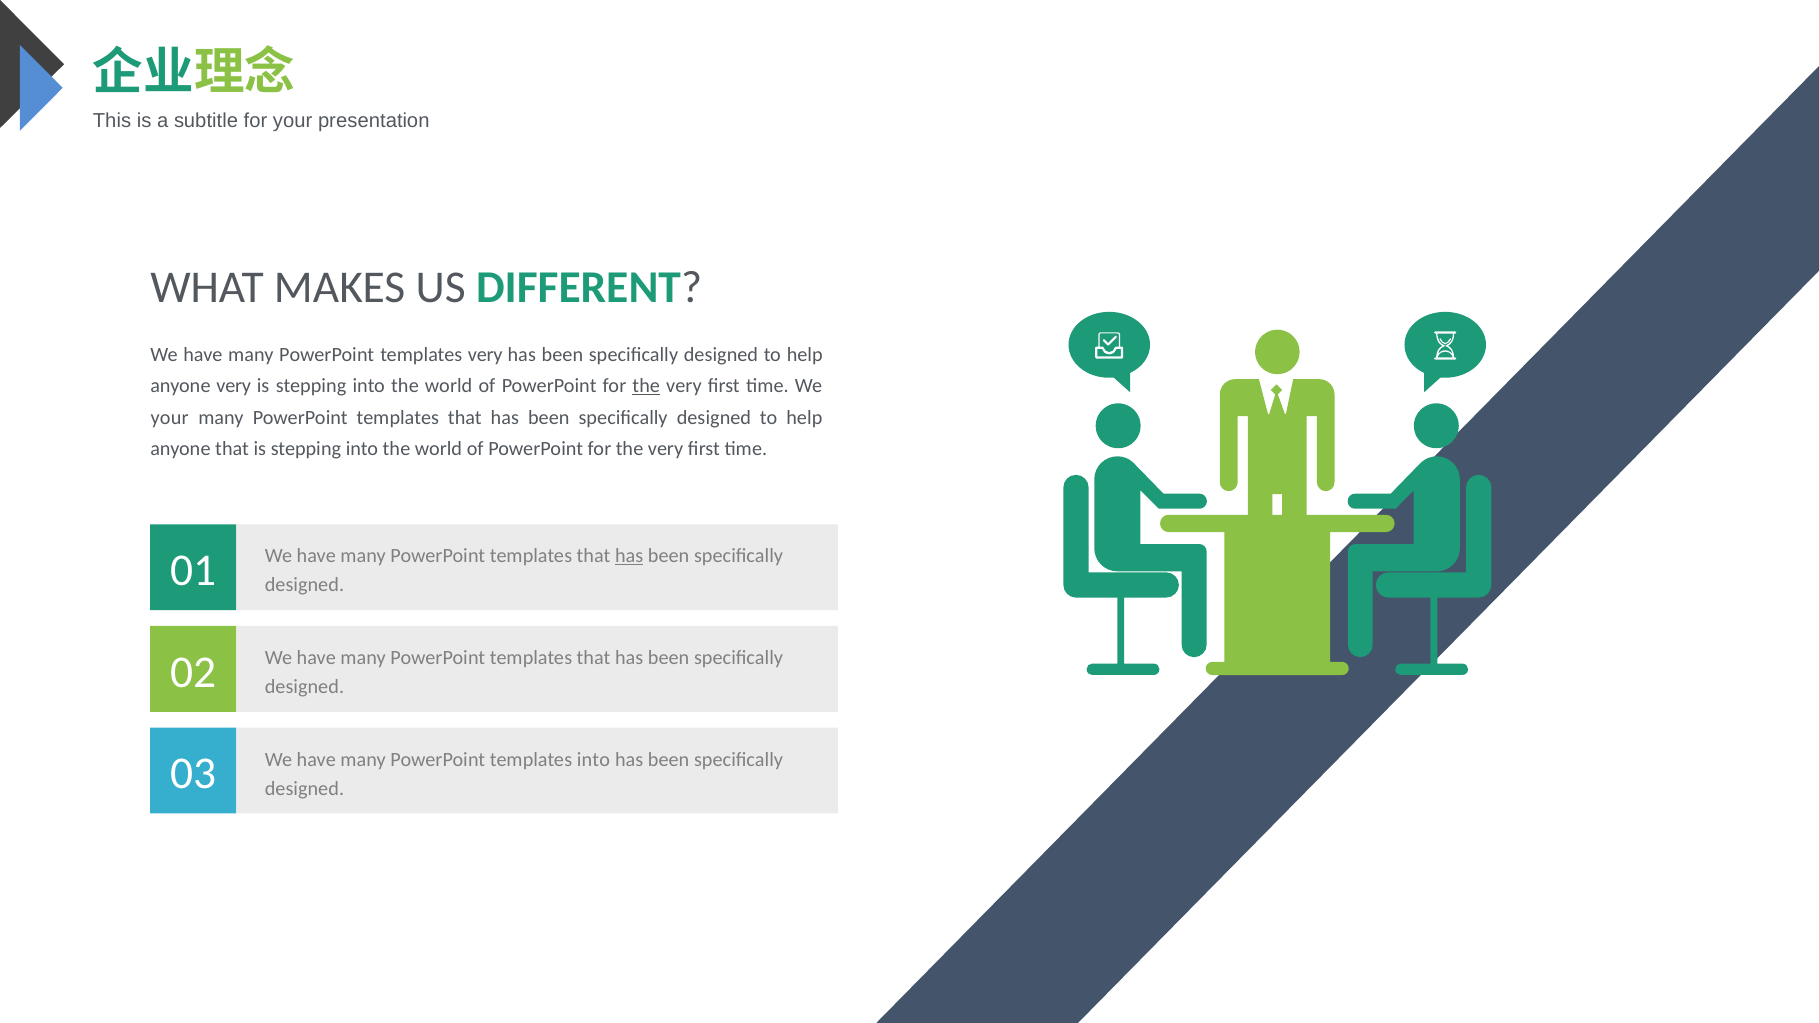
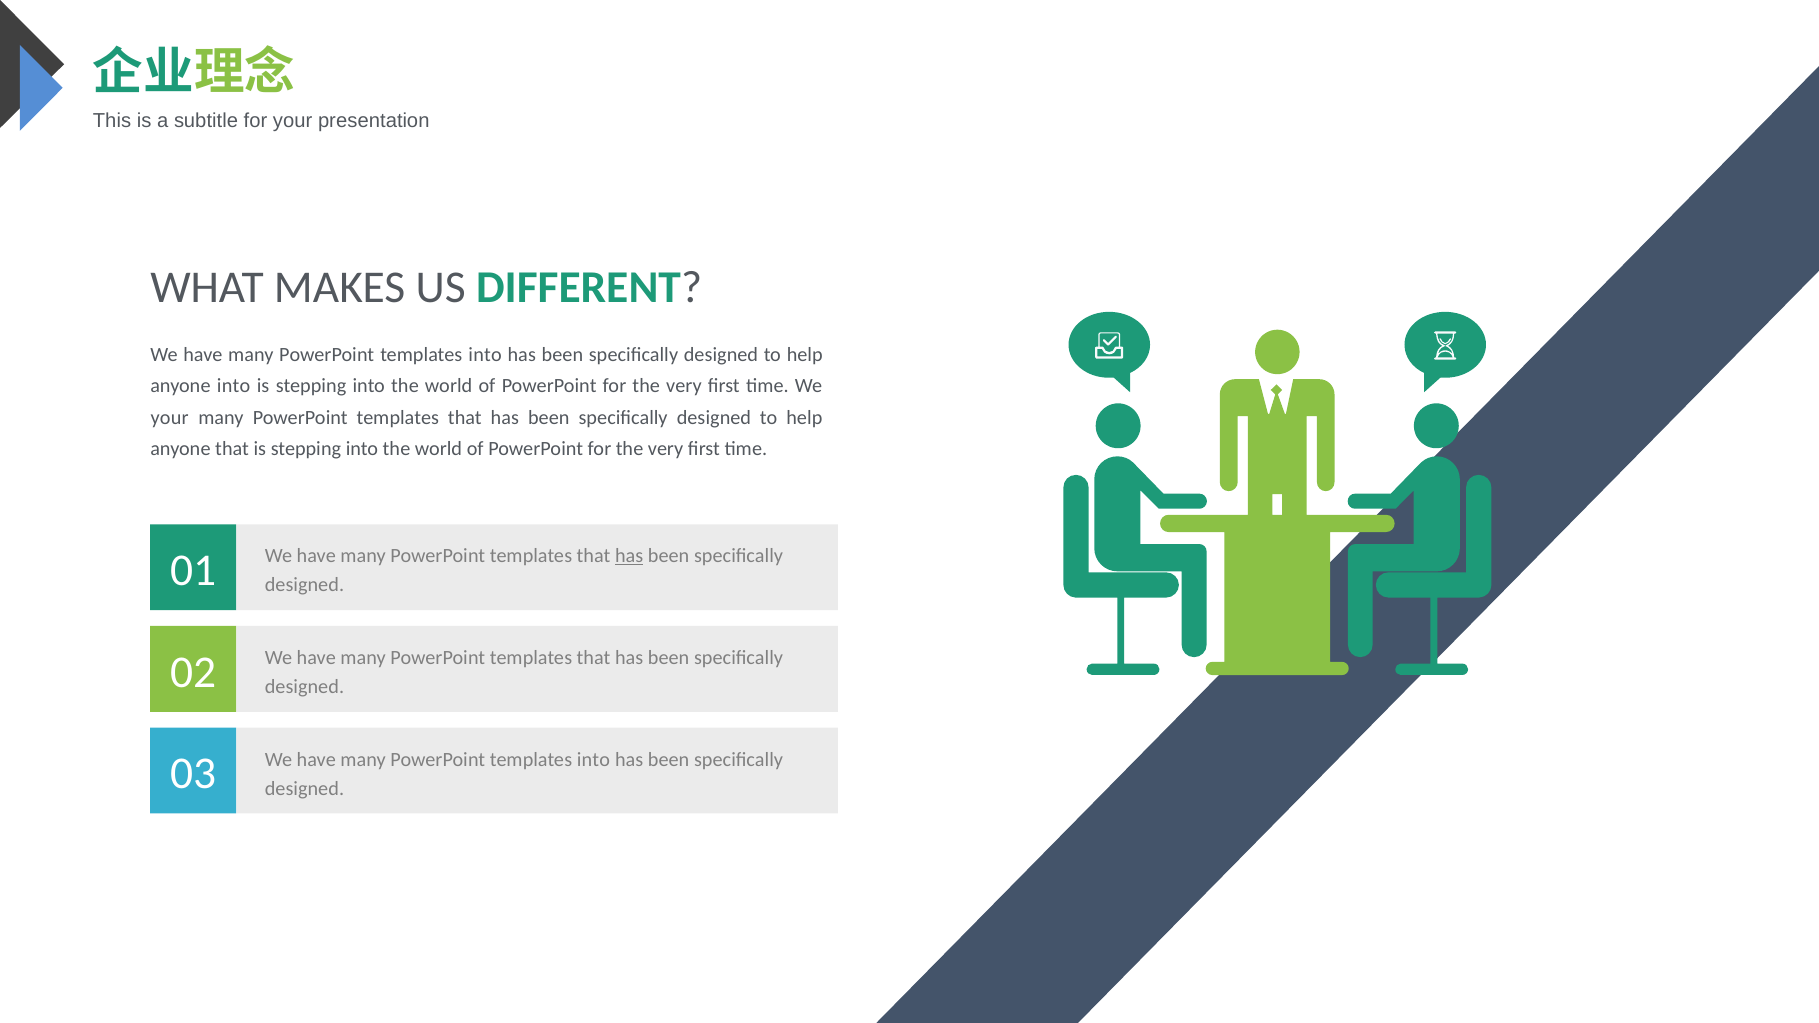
very: very -> into (485, 355)
anyone very: very -> into (234, 386)
the underline: present -> none (646, 386)
